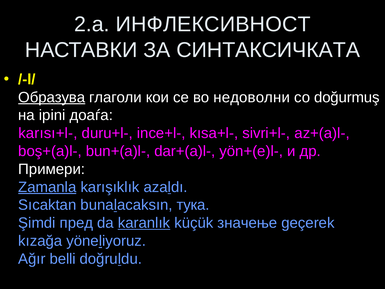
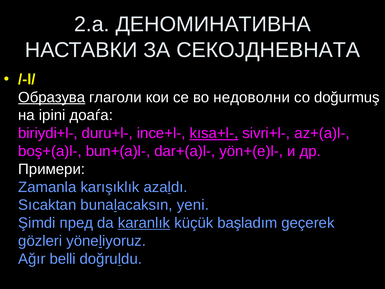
ИНФЛЕКСИВНОСТ: ИНФЛЕКСИВНОСТ -> ДЕНОМИНАТИВНА (213, 24)
СИНТАКСИЧКАТА: СИНТАКСИЧКАТА -> СЕКОЈДНЕВНАТА (268, 50)
karısı+l-: karısı+l- -> biriydi+l- (48, 133)
kısa+l- underline: none -> present (214, 133)
Zamanla underline: present -> none (47, 187)
тука: тука -> yeni (193, 205)
значење: значење -> başladım (247, 223)
kızağa: kızağa -> gözleri (40, 241)
